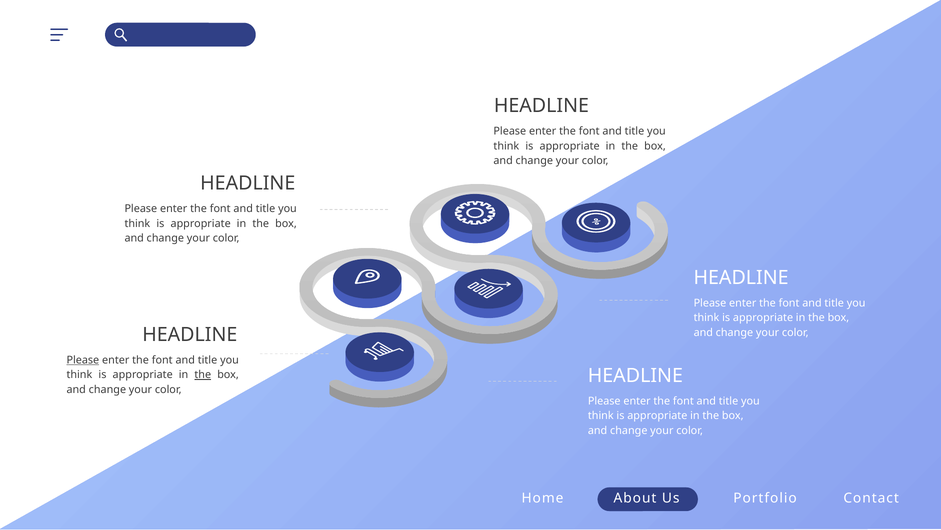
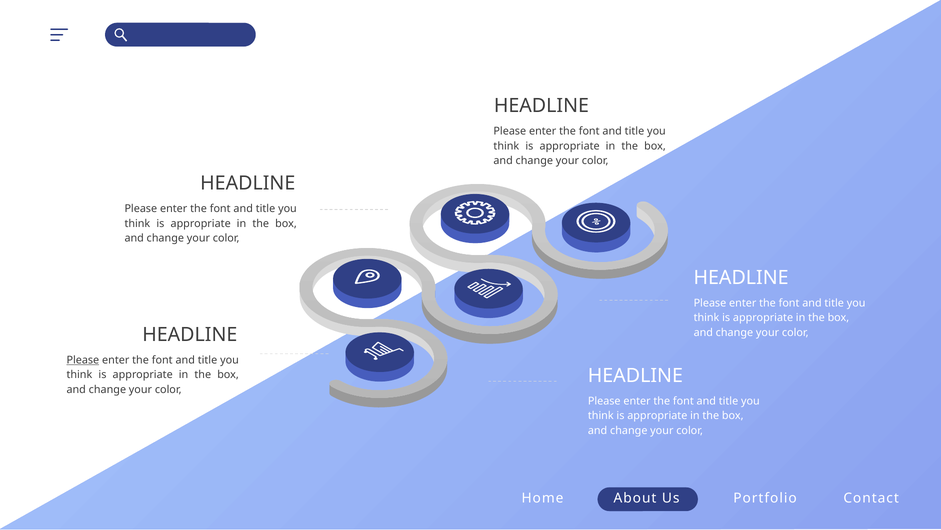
the underline: present -> none (203, 374)
